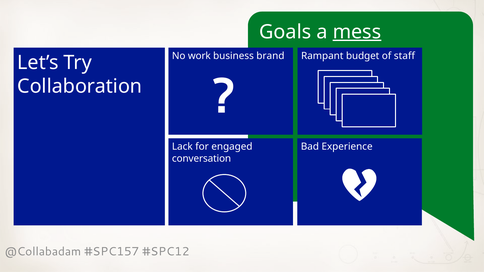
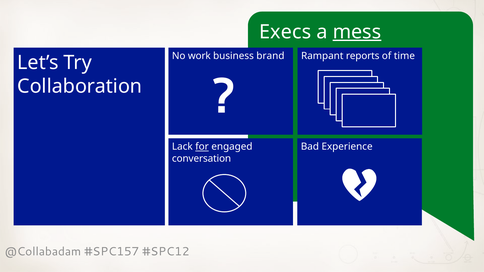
Goals: Goals -> Execs (285, 32)
budget: budget -> reports (363, 56)
staff: staff -> time (404, 56)
for underline: none -> present (202, 147)
